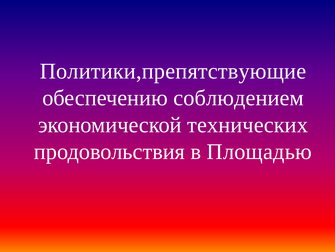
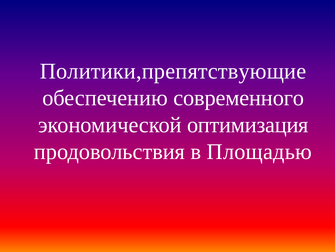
соблюдением: соблюдением -> современного (239, 98)
технических: технических -> оптимизация (248, 125)
